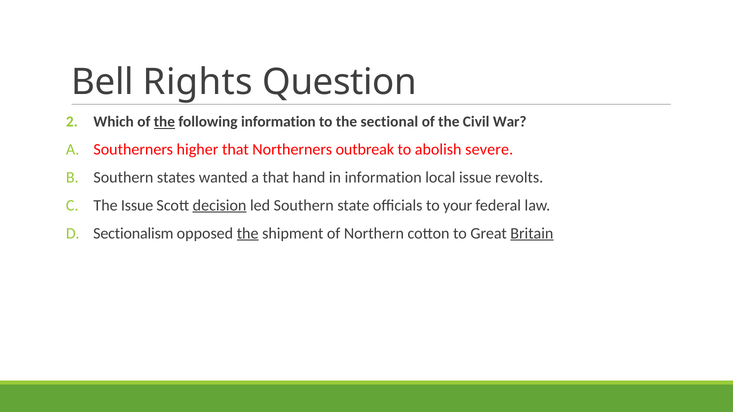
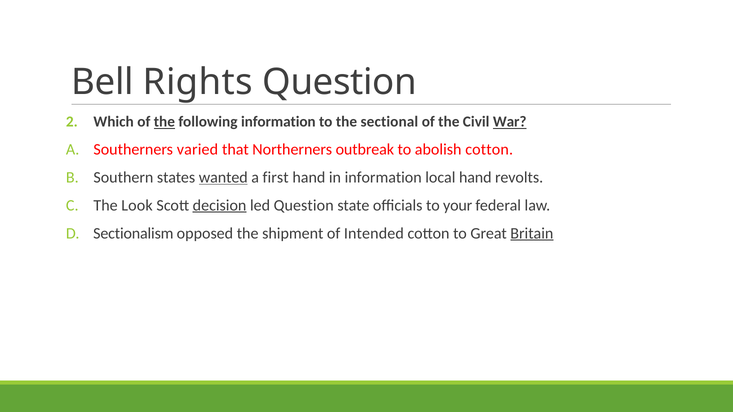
War underline: none -> present (510, 122)
higher: higher -> varied (197, 149)
abolish severe: severe -> cotton (489, 149)
wanted underline: none -> present (223, 177)
a that: that -> first (276, 177)
local issue: issue -> hand (475, 177)
The Issue: Issue -> Look (137, 205)
led Southern: Southern -> Question (304, 205)
the underline: present -> none (248, 233)
Northern: Northern -> Intended (374, 233)
